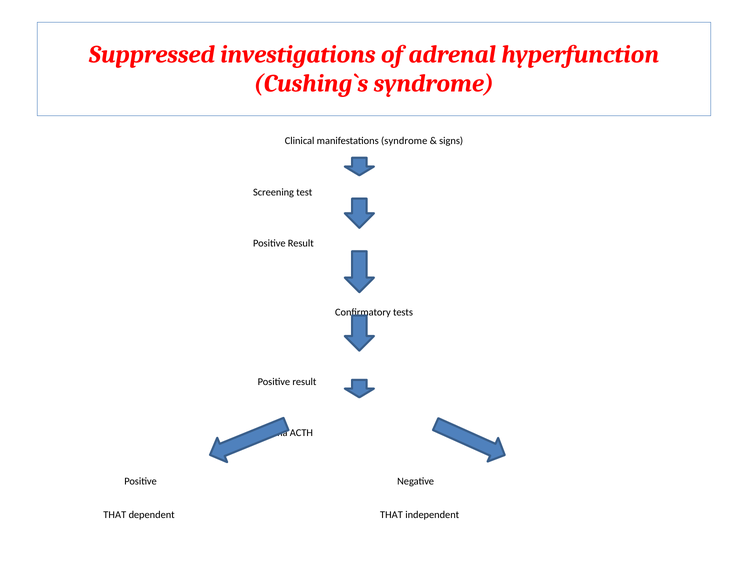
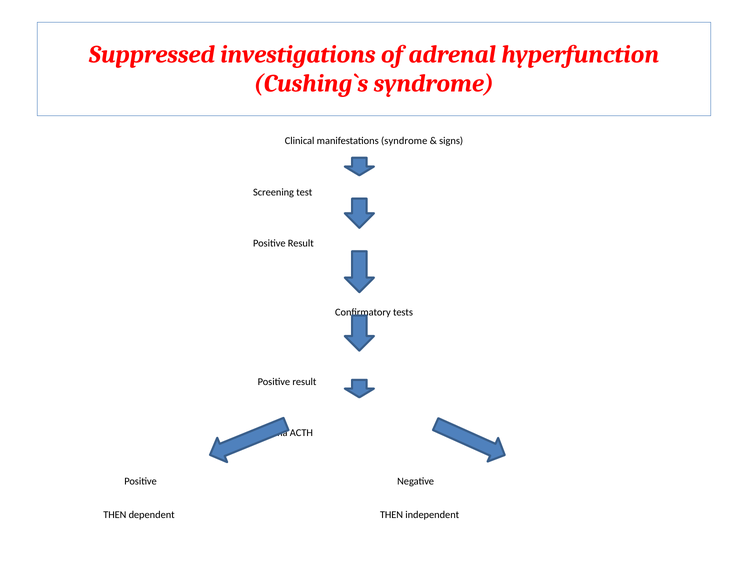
THAT: THAT -> THEN (115, 515)
dependent THAT: THAT -> THEN (392, 515)
